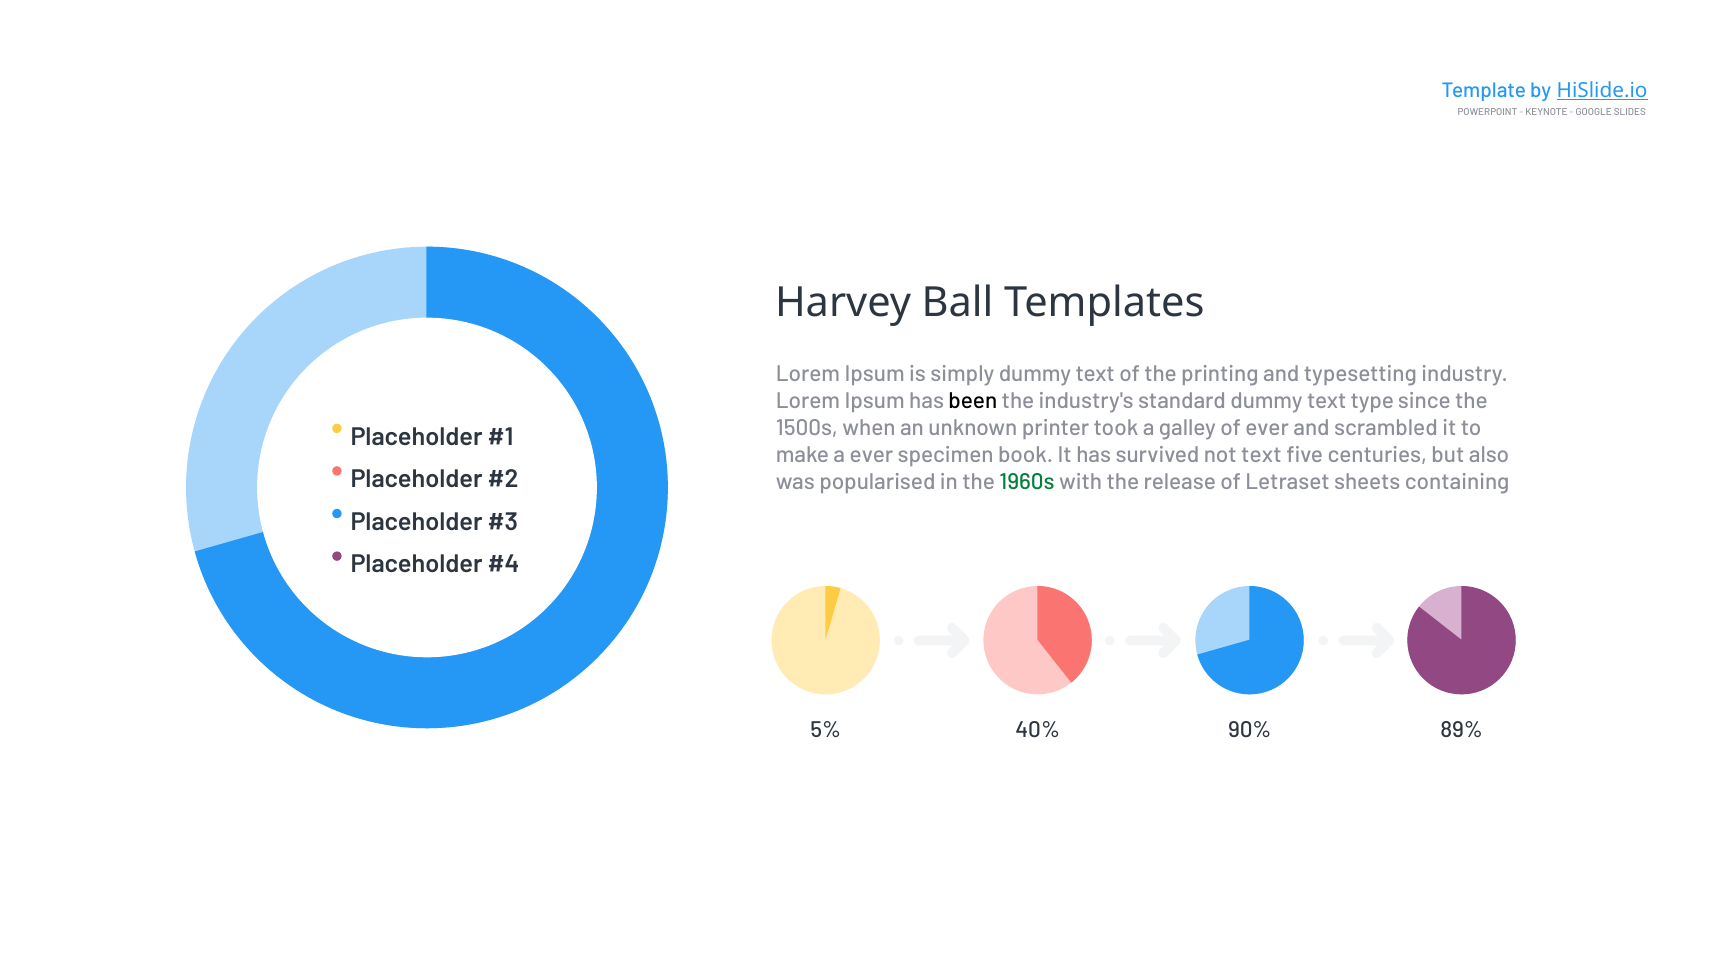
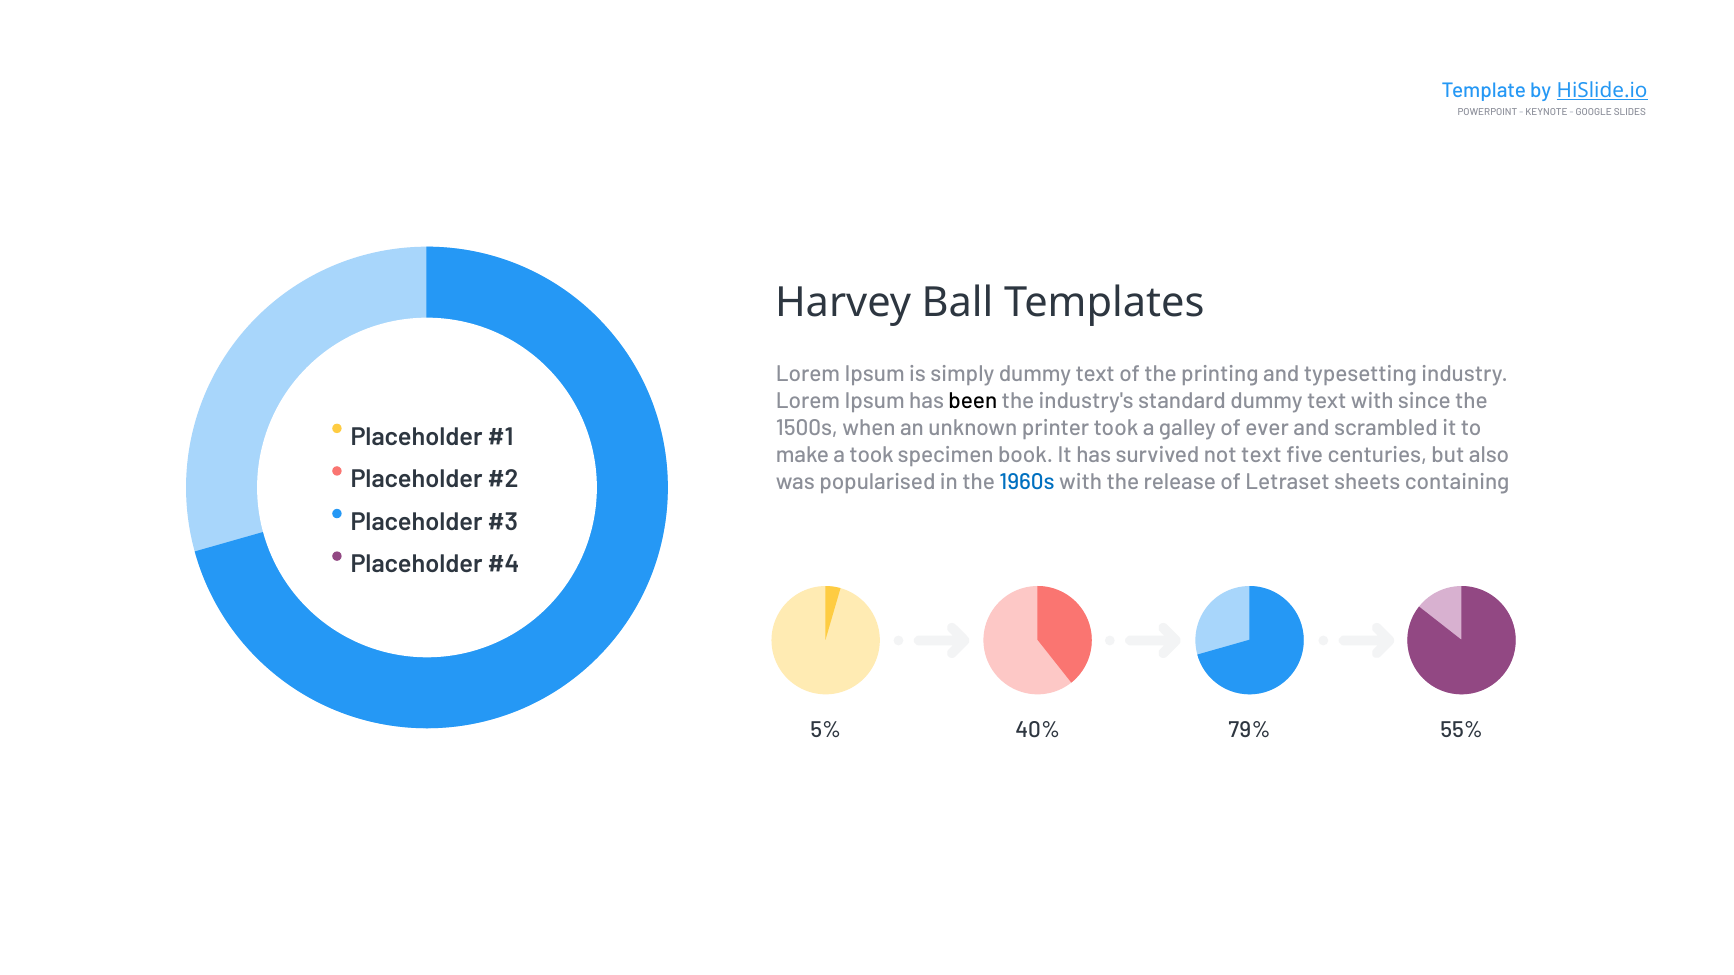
text type: type -> with (1372, 401)
a ever: ever -> took (872, 455)
1960s colour: green -> blue (1027, 482)
90%: 90% -> 79% (1249, 730)
89%: 89% -> 55% (1462, 730)
